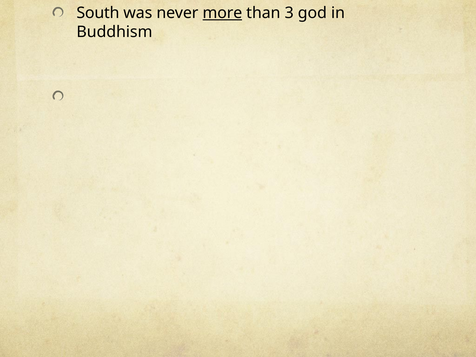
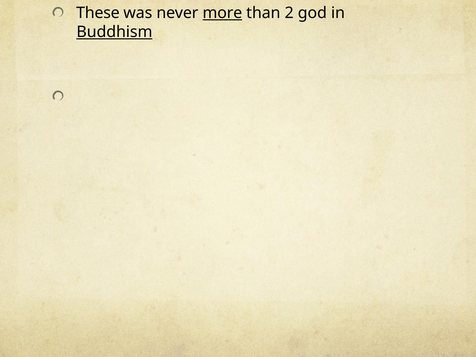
South: South -> These (98, 13)
3: 3 -> 2 (289, 13)
Buddhism underline: none -> present (114, 32)
